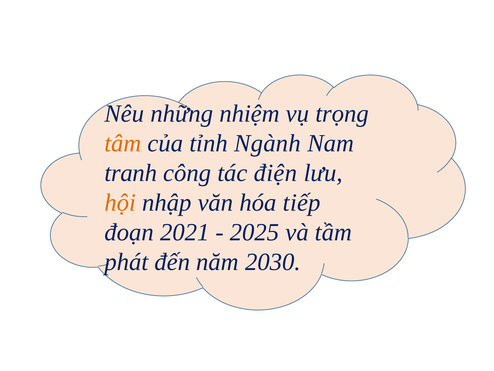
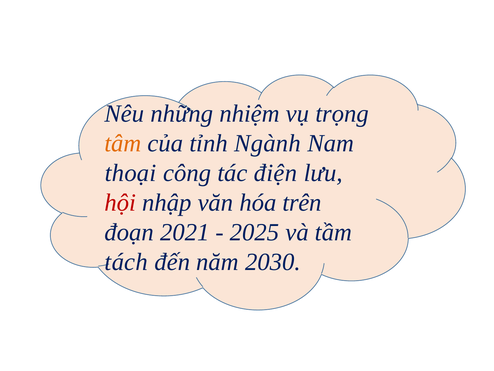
tranh: tranh -> thoại (131, 173)
hội colour: orange -> red (120, 203)
tiếp: tiếp -> trên (302, 203)
phát: phát -> tách (126, 262)
